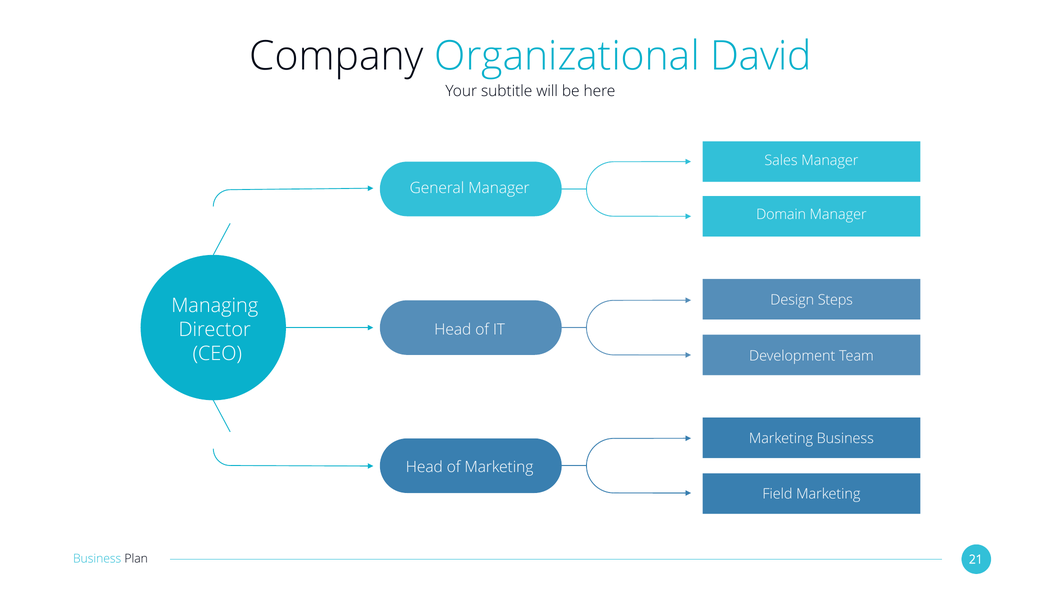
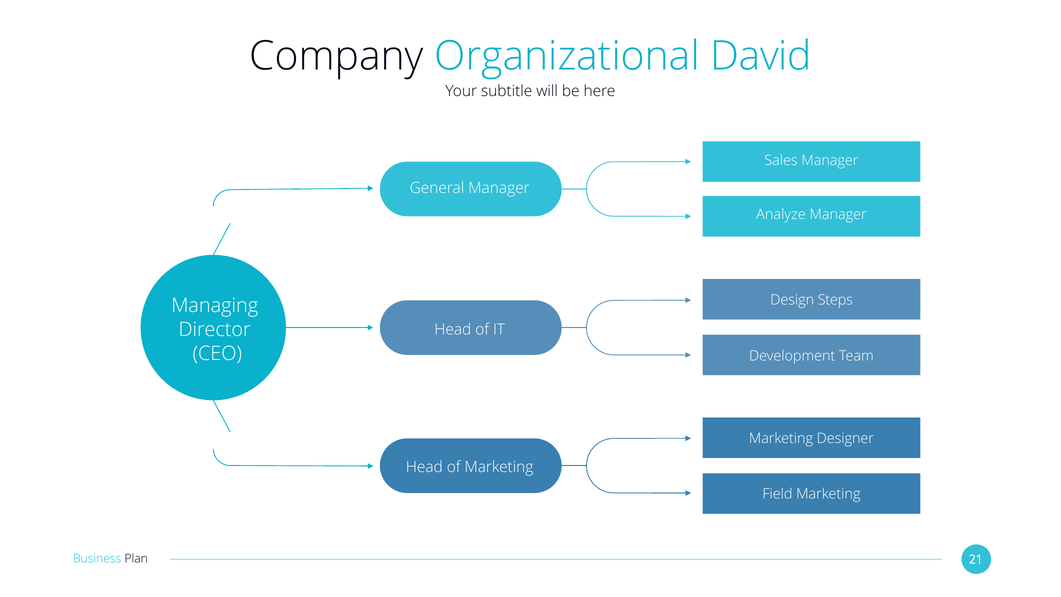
Domain: Domain -> Analyze (781, 215)
Marketing Business: Business -> Designer (845, 439)
